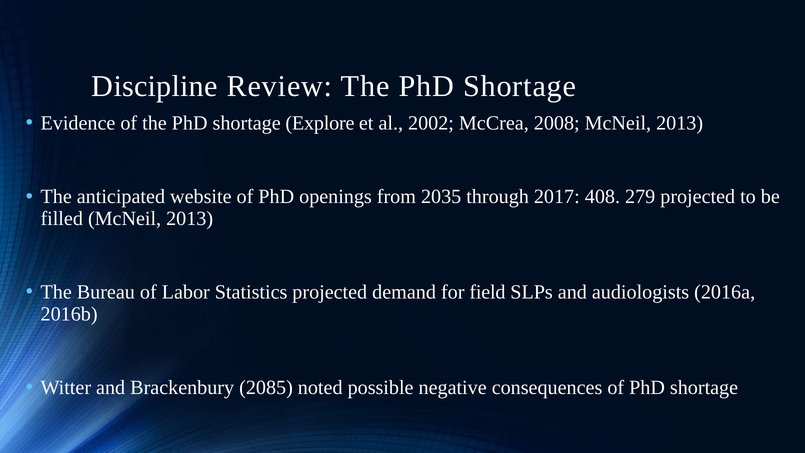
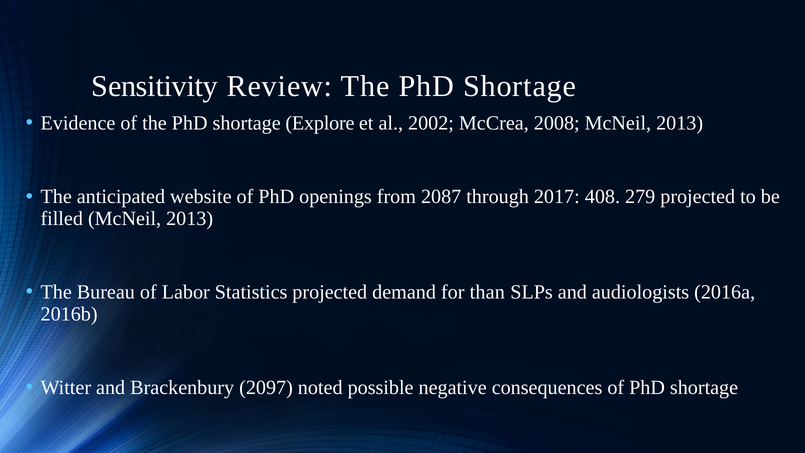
Discipline: Discipline -> Sensitivity (155, 86)
2035: 2035 -> 2087 (441, 197)
field: field -> than (487, 292)
2085: 2085 -> 2097 (266, 387)
